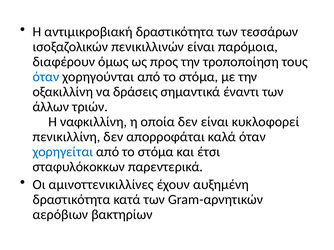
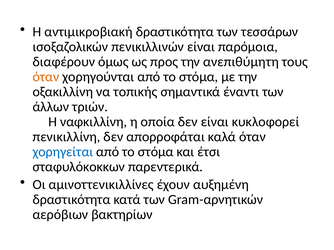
τροποποίηση: τροποποίηση -> ανεπιθύμητη (241, 62)
όταν colour: blue -> orange (46, 77)
δράσεις: δράσεις -> τοπικής (135, 92)
